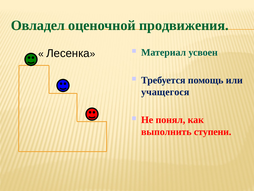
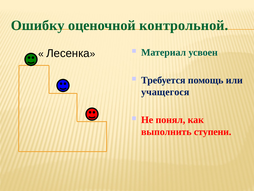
Овладел: Овладел -> Ошибку (38, 25)
продвижения: продвижения -> контрольной (184, 25)
